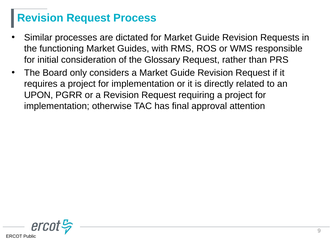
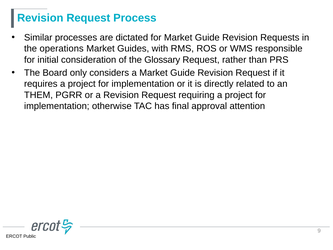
functioning: functioning -> operations (62, 49)
UPON: UPON -> THEM (38, 95)
